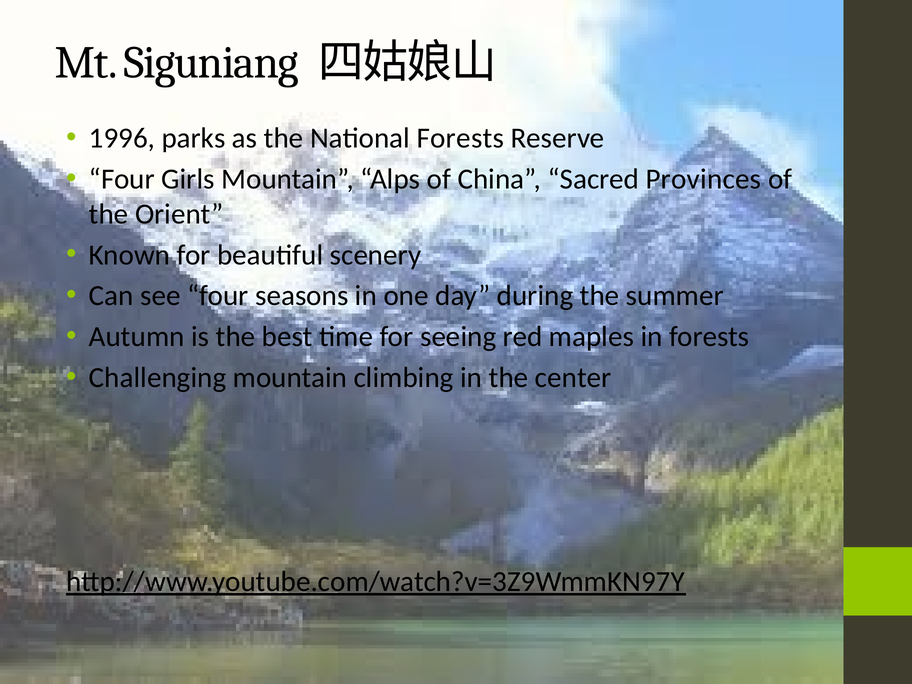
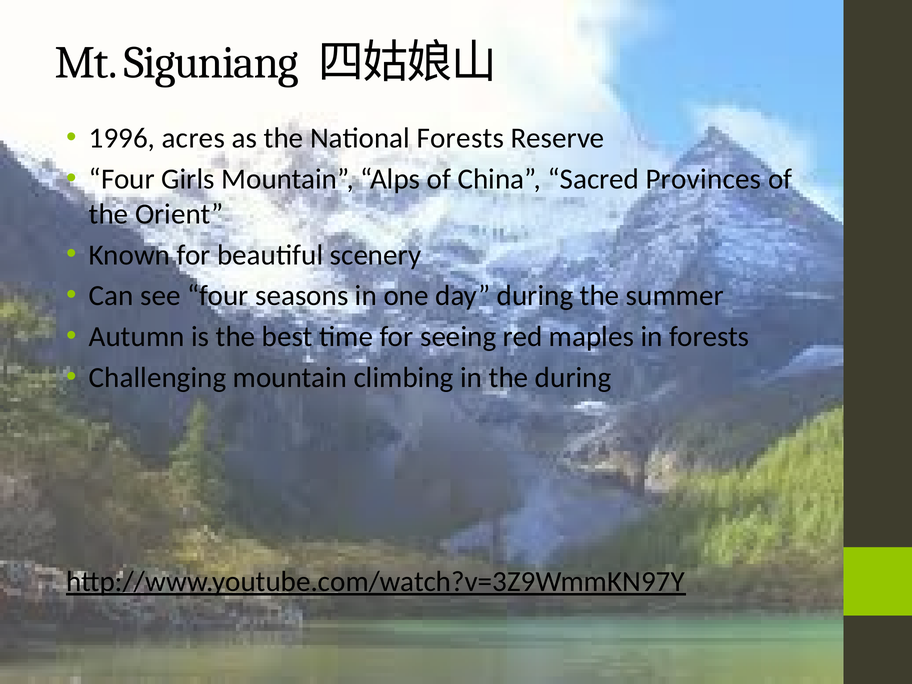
parks: parks -> acres (193, 138)
the center: center -> during (573, 377)
